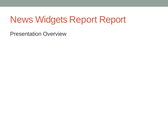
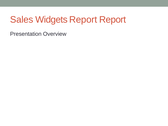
News: News -> Sales (22, 20)
